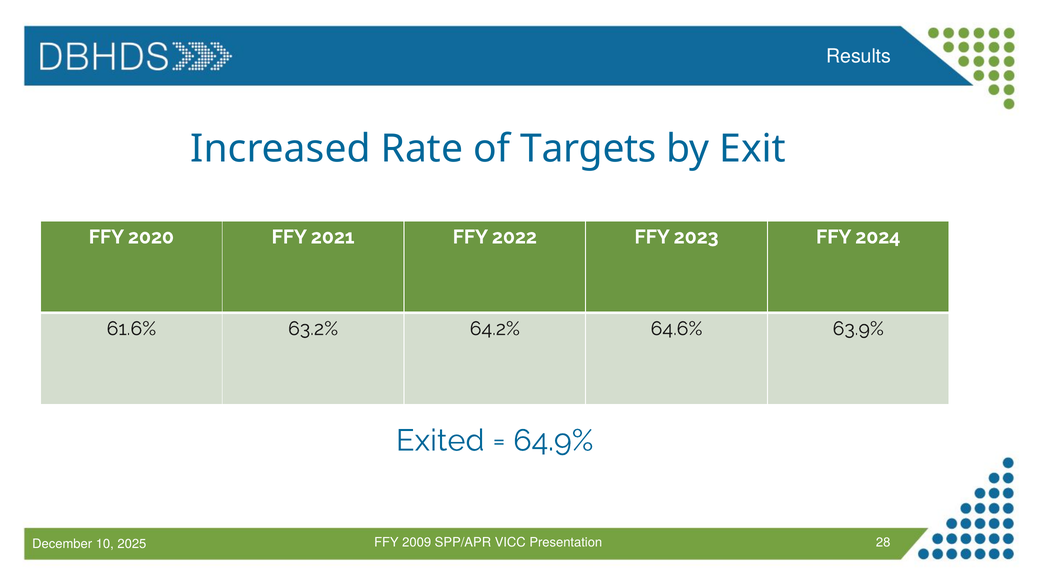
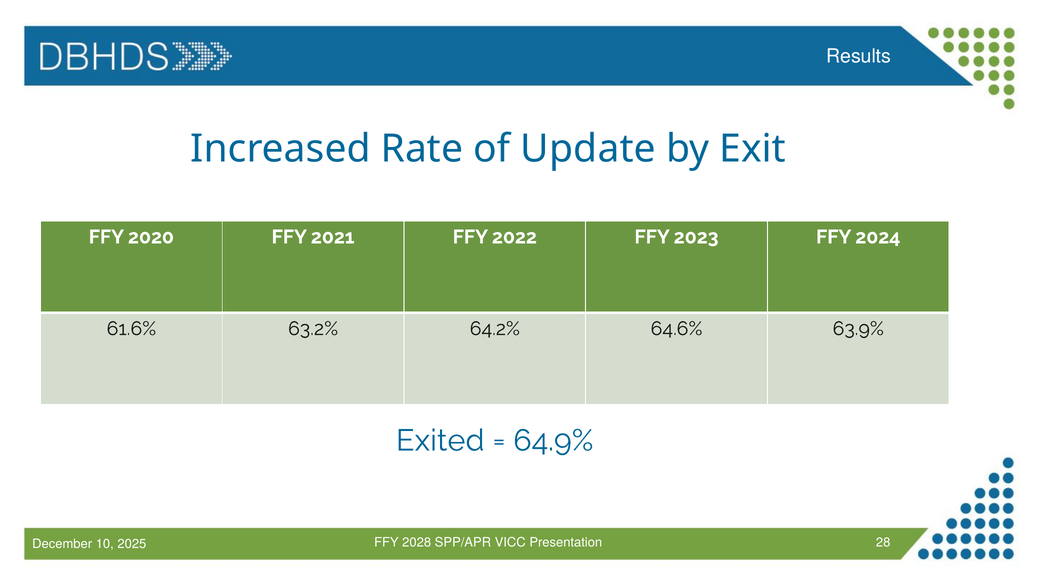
Targets: Targets -> Update (588, 149)
2009: 2009 -> 2028 (417, 543)
